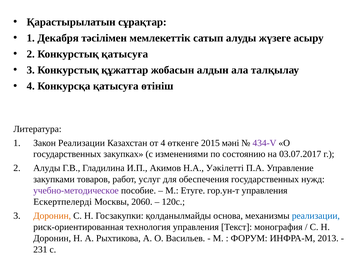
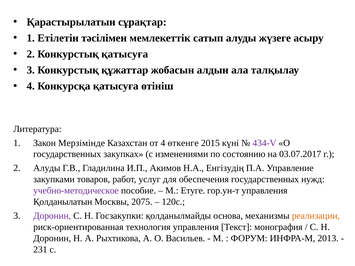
Декабря: Декабря -> Етілетін (58, 38)
Закон Реализации: Реализации -> Мерзімінде (82, 143)
мәні: мәні -> күні (230, 143)
Уәкілетті: Уәкілетті -> Енгізудің (225, 168)
Ескертпелерді: Ескертпелерді -> Қолданылатын (63, 202)
2060: 2060 -> 2075 (142, 202)
Доронин colour: orange -> purple (52, 216)
реализации colour: blue -> orange (316, 216)
